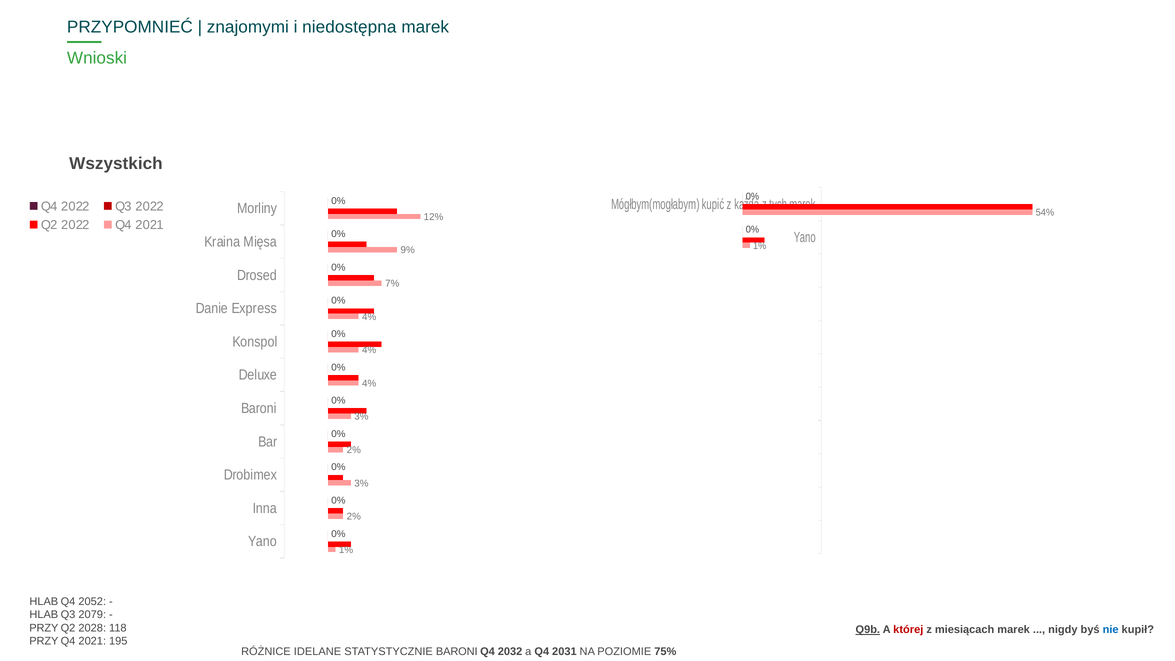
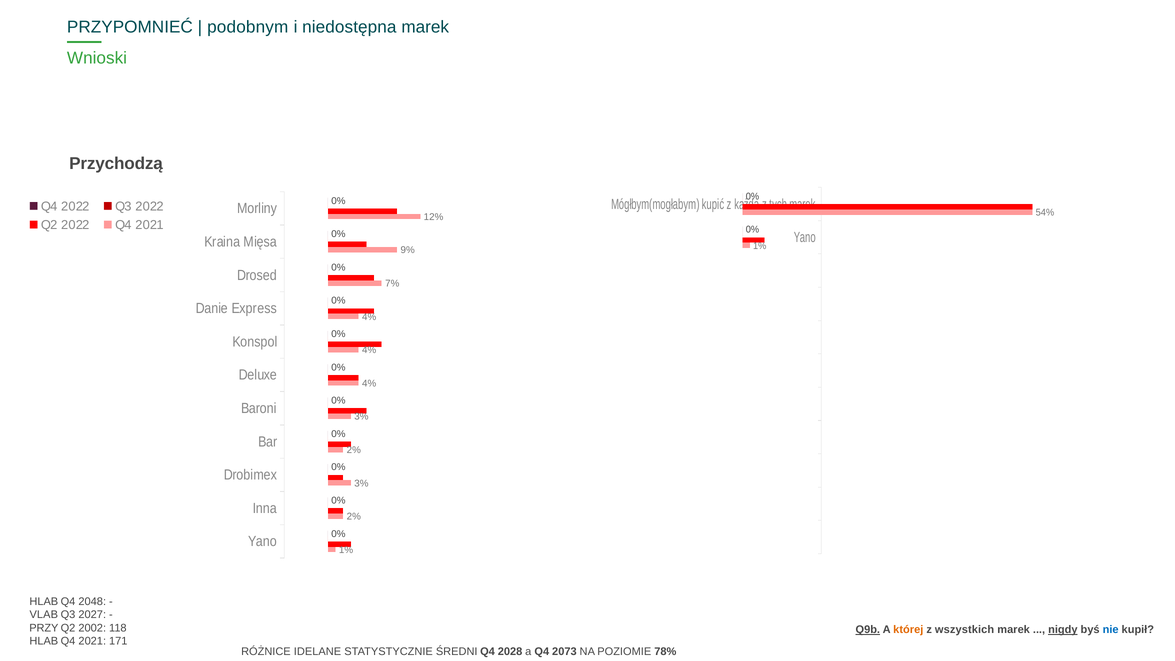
znajomymi: znajomymi -> podobnym (248, 27)
Wszystkich: Wszystkich -> Przychodzą (116, 164)
2052: 2052 -> 2048 (92, 602)
HLAB: HLAB -> VLAB (44, 615)
2079: 2079 -> 2027 (92, 615)
2028: 2028 -> 2002 (92, 628)
której colour: red -> orange (908, 630)
miesiącach: miesiącach -> wszystkich (965, 630)
nigdy underline: none -> present (1063, 630)
PRZY: PRZY -> HLAB (44, 641)
195: 195 -> 171 (118, 641)
STATYSTYCZNIE BARONI: BARONI -> ŚREDNI (457, 651)
2032: 2032 -> 2028 (510, 651)
2031: 2031 -> 2073 (564, 651)
75%: 75% -> 78% (665, 651)
